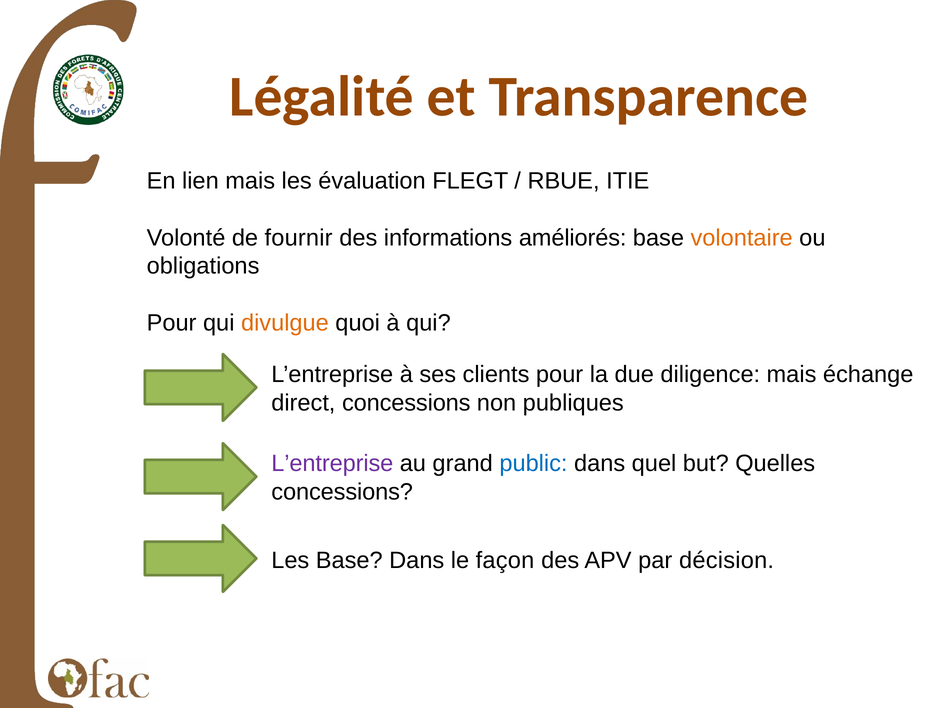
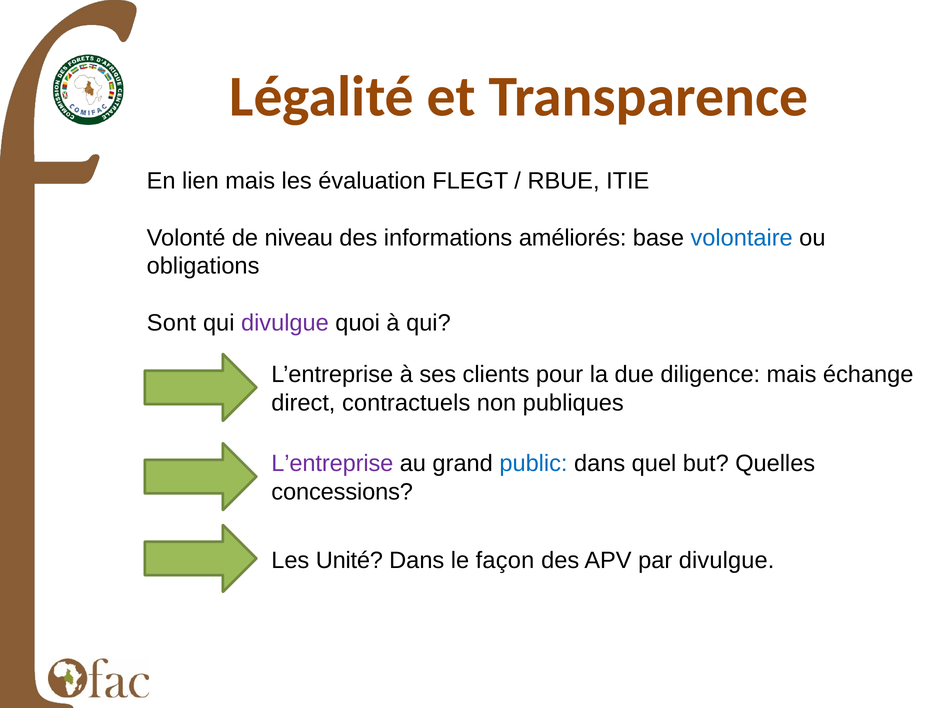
fournir: fournir -> niveau (299, 238)
volontaire colour: orange -> blue (742, 238)
Pour: Pour -> Sont (171, 323)
divulgue colour: orange -> purple (285, 323)
direct concessions: concessions -> contractuels (406, 403)
Les Base: Base -> Unité (349, 560)
par décision: décision -> divulgue (727, 560)
